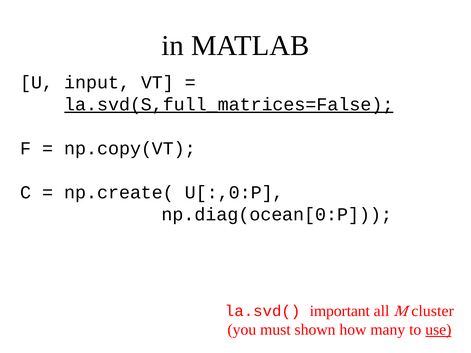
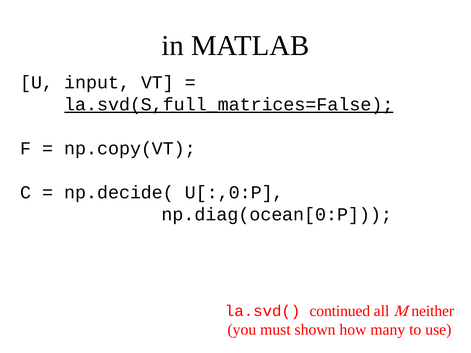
np.create(: np.create( -> np.decide( (119, 193)
cluster: cluster -> neither (433, 311)
important: important -> continued (340, 311)
use underline: present -> none (438, 330)
